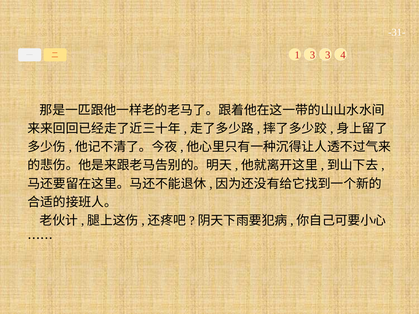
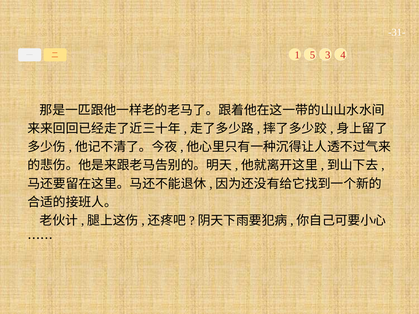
1 3: 3 -> 5 (312, 55)
